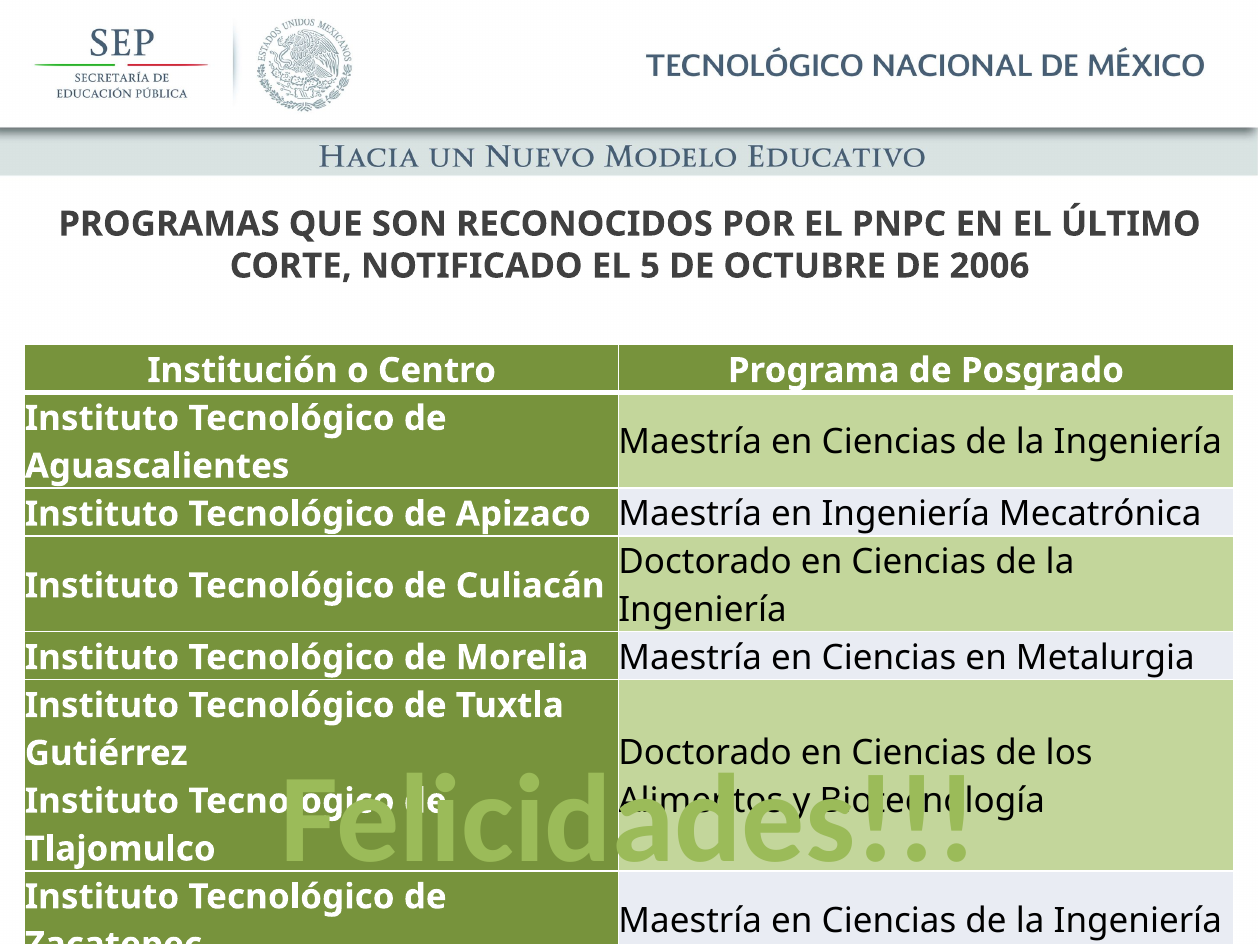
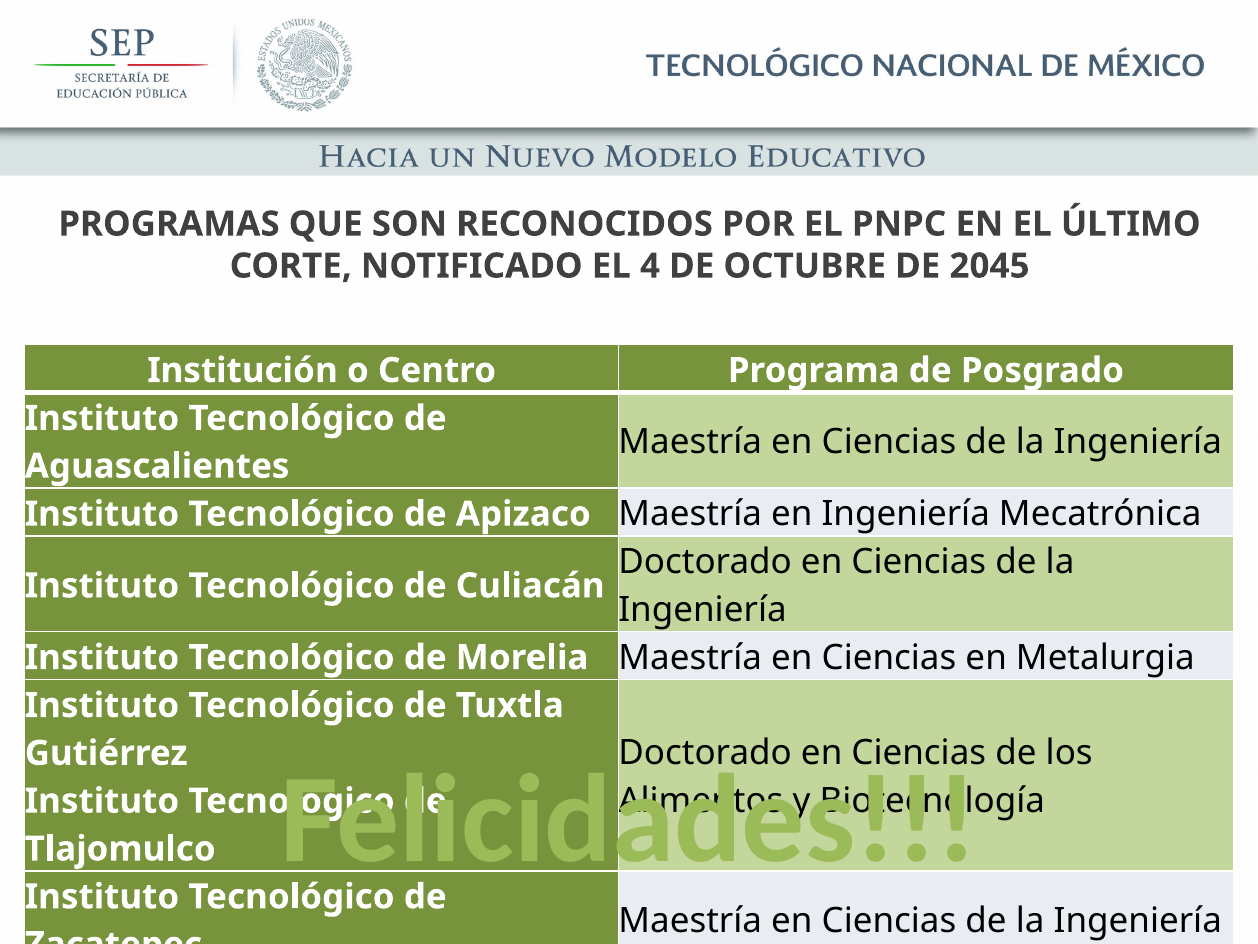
5: 5 -> 4 (650, 266)
2006: 2006 -> 2045 (989, 266)
